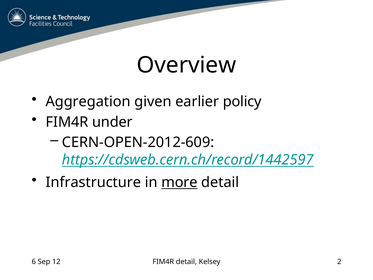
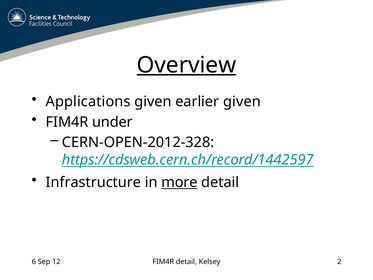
Overview underline: none -> present (186, 65)
Aggregation: Aggregation -> Applications (88, 102)
earlier policy: policy -> given (242, 102)
CERN-OPEN-2012-609: CERN-OPEN-2012-609 -> CERN-OPEN-2012-328 (138, 142)
